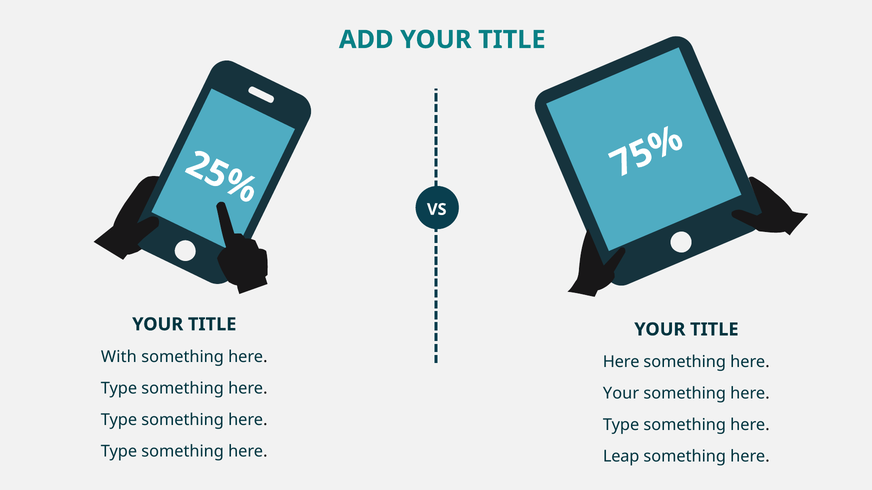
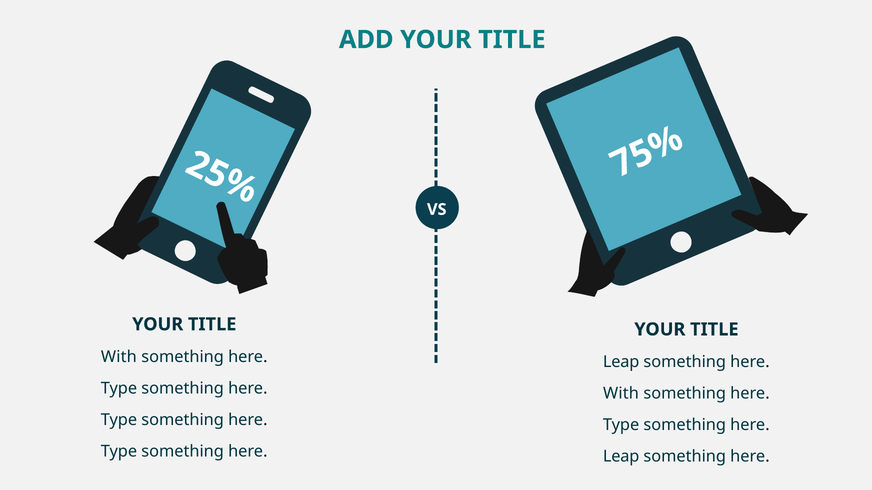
Here: Here -> Leap (621, 362)
Your: Your -> With (621, 394)
